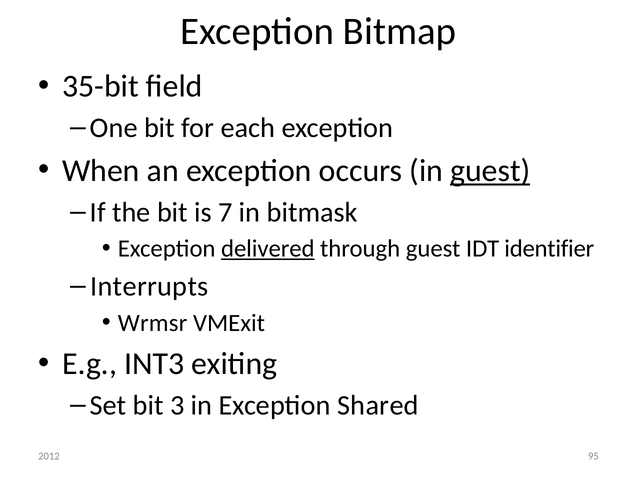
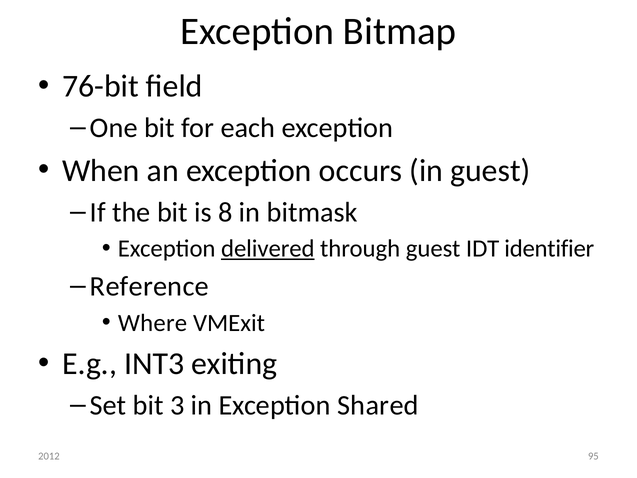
35-bit: 35-bit -> 76-bit (100, 86)
guest underline: present -> none (490, 171)
7: 7 -> 8 (225, 212)
Interrupts: Interrupts -> Reference (149, 286)
Wrmsr: Wrmsr -> Where (153, 323)
